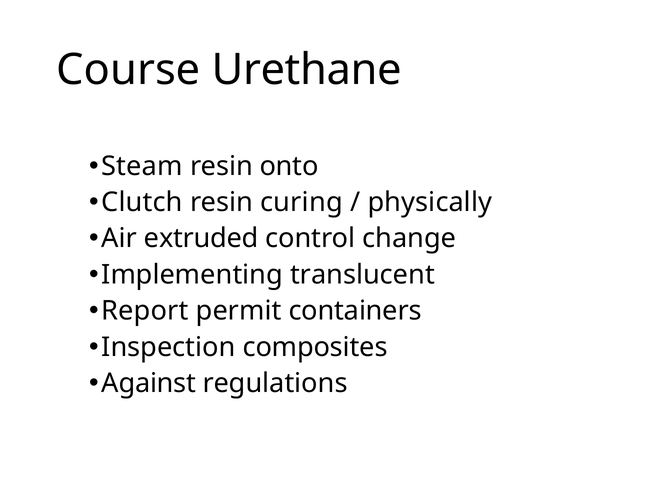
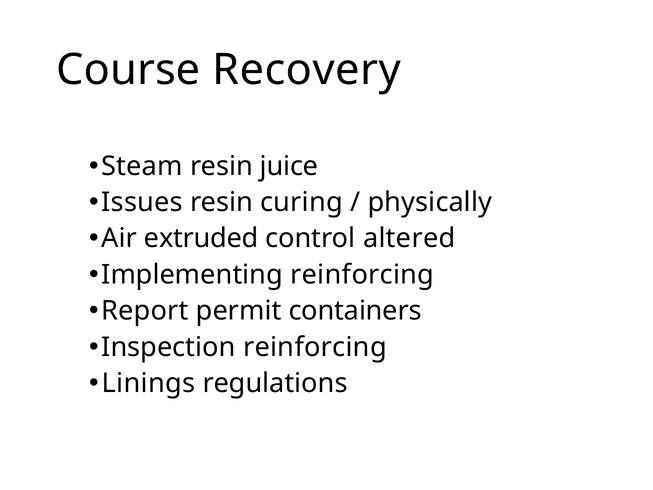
Urethane: Urethane -> Recovery (306, 70)
onto: onto -> juice (289, 166)
Clutch: Clutch -> Issues (142, 202)
change: change -> altered (409, 238)
Implementing translucent: translucent -> reinforcing (362, 275)
Inspection composites: composites -> reinforcing (315, 347)
Against: Against -> Linings (148, 383)
